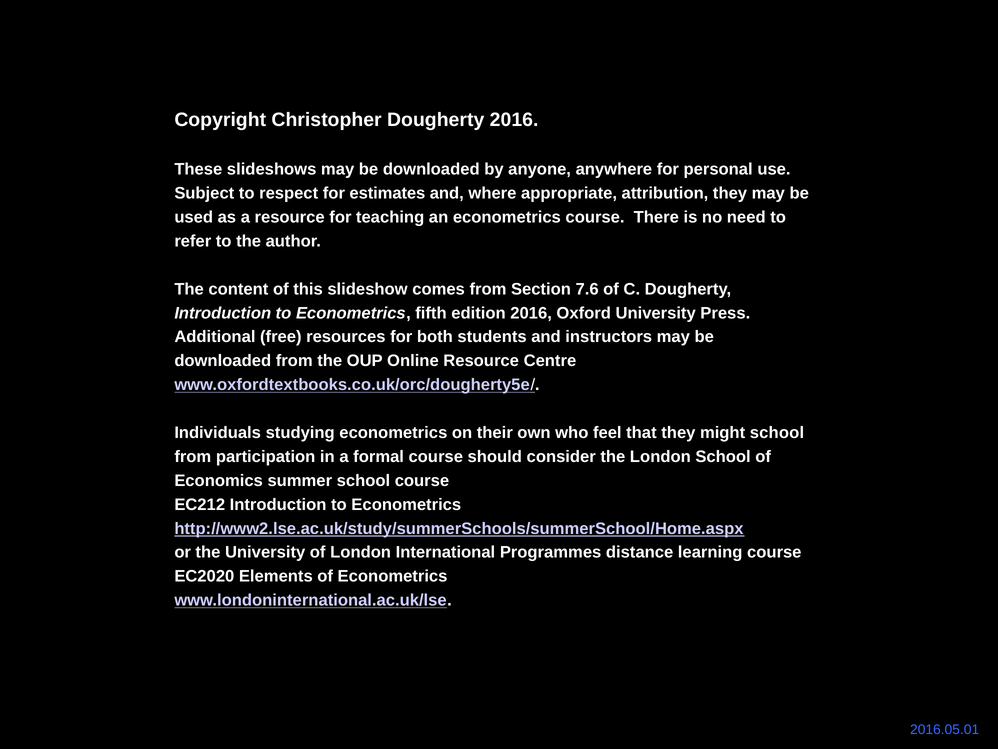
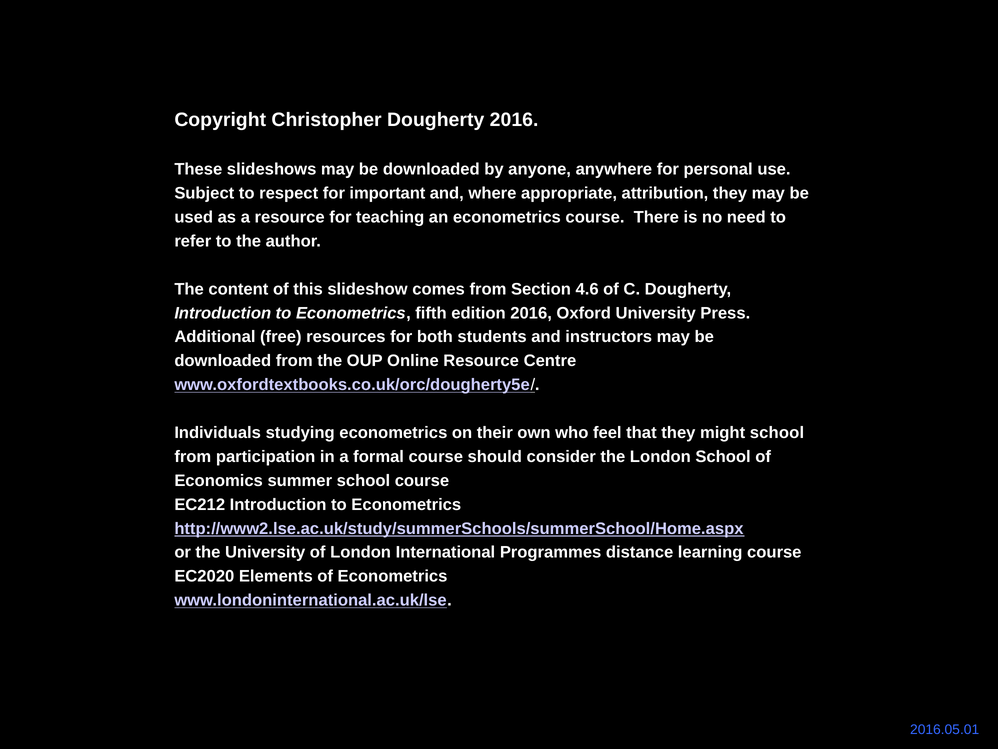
estimates: estimates -> important (387, 193)
7.6: 7.6 -> 4.6 (587, 289)
